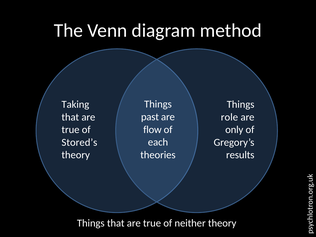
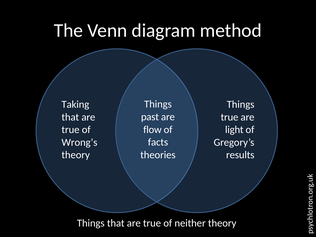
role: role -> true (230, 117)
only: only -> light (234, 130)
each: each -> facts (158, 142)
Stored’s: Stored’s -> Wrong’s (79, 142)
